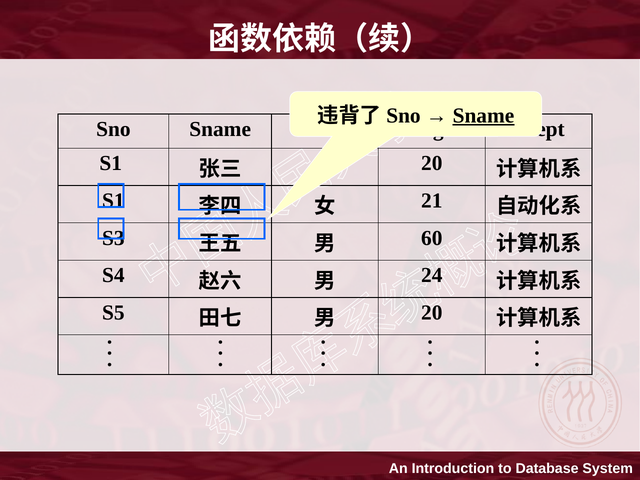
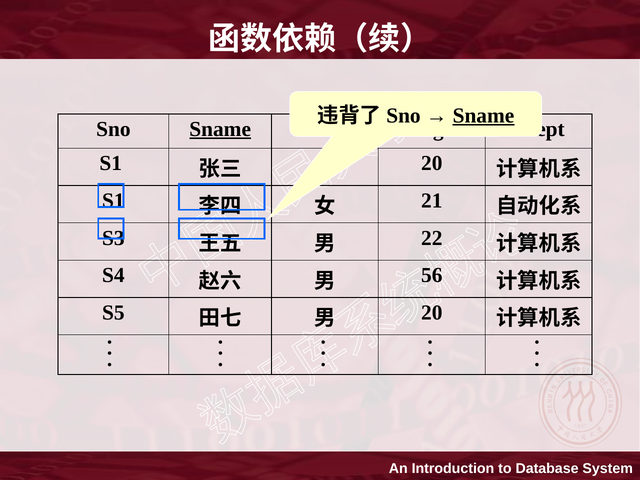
Sname underline: none -> present (220, 129)
60: 60 -> 22 (432, 238)
24: 24 -> 56 (432, 275)
